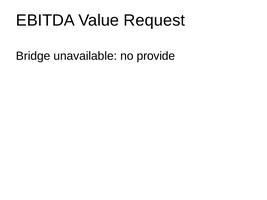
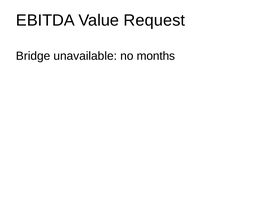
provide: provide -> months (156, 56)
